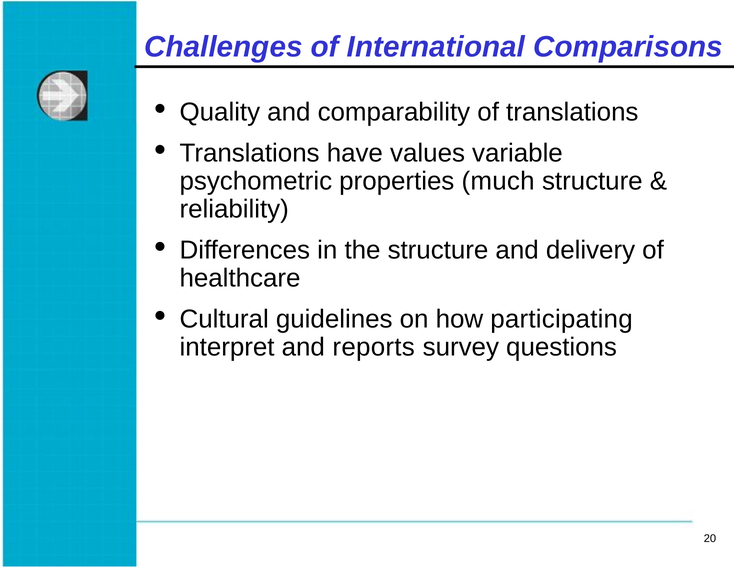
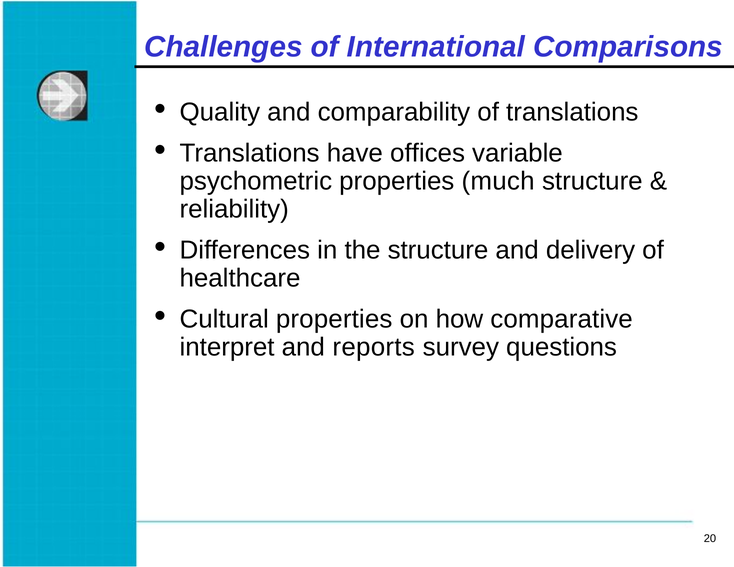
values: values -> offices (428, 153)
Cultural guidelines: guidelines -> properties (334, 319)
participating: participating -> comparative (562, 319)
